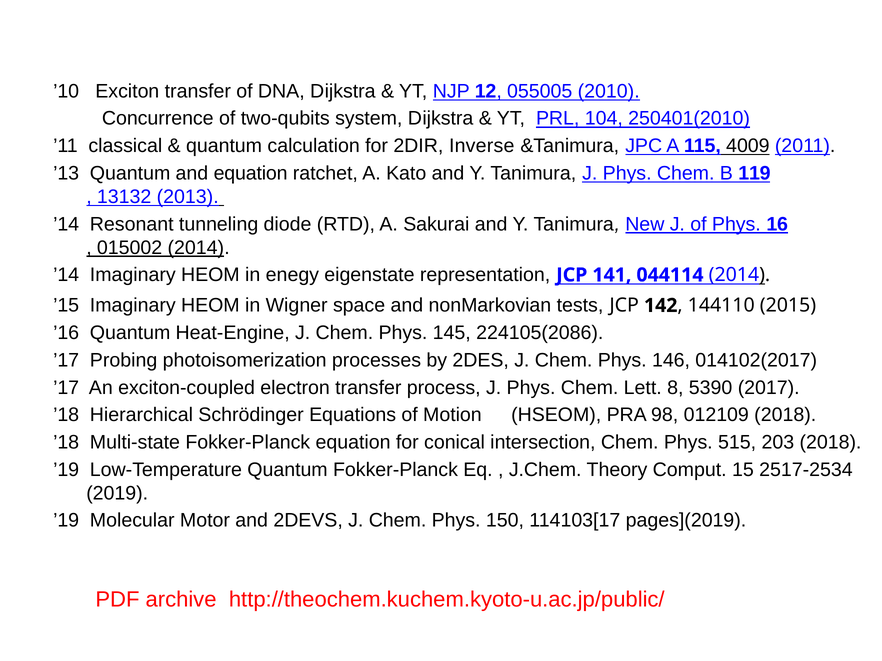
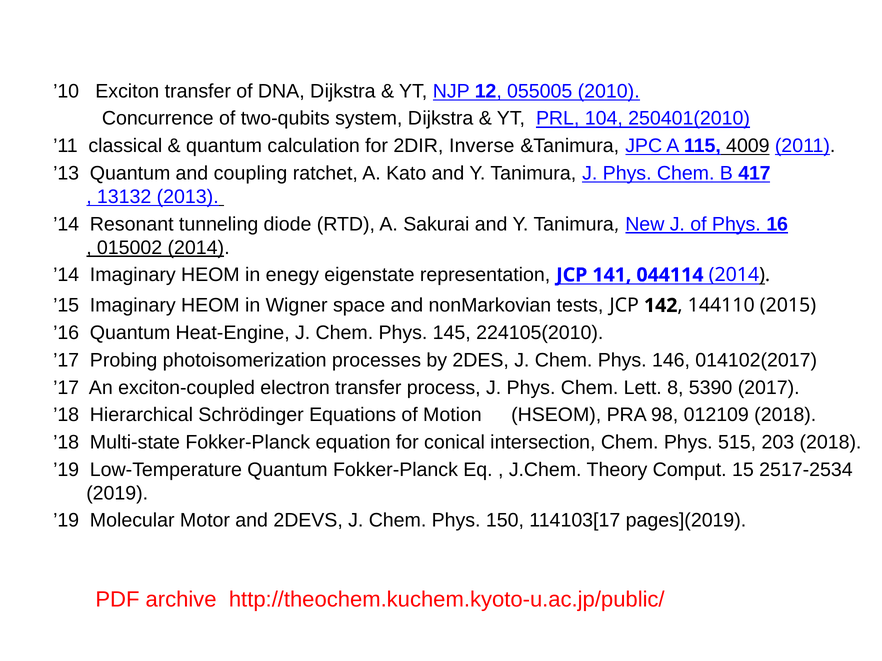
and equation: equation -> coupling (250, 173)
119: 119 -> 417 (754, 173)
224105(2086: 224105(2086 -> 224105(2010 (540, 333)
